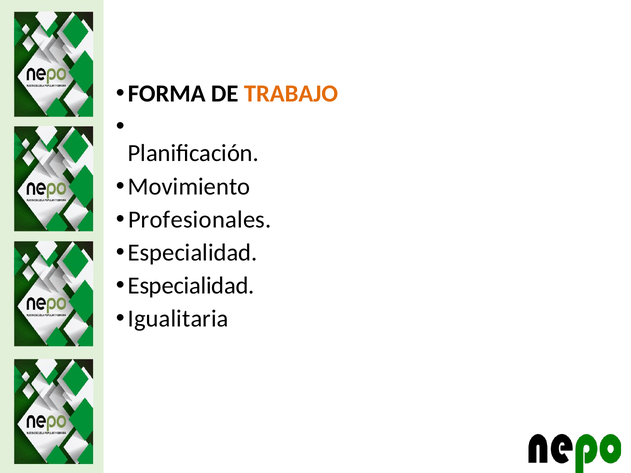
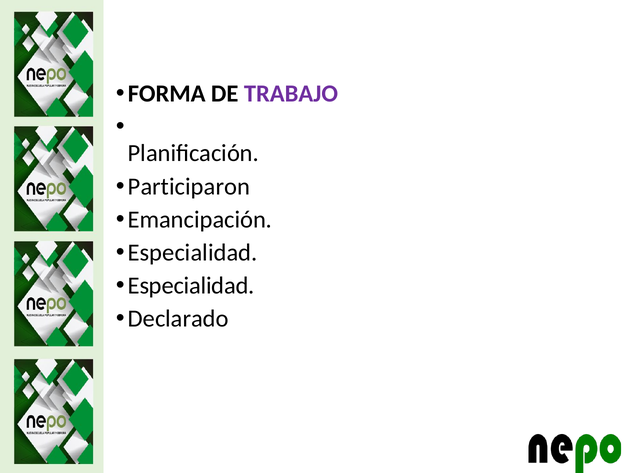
TRABAJO colour: orange -> purple (291, 94)
Movimiento: Movimiento -> Participaron (189, 187)
Profesionales: Profesionales -> Emancipación (200, 220)
Igualitaria: Igualitaria -> Declarado (178, 319)
